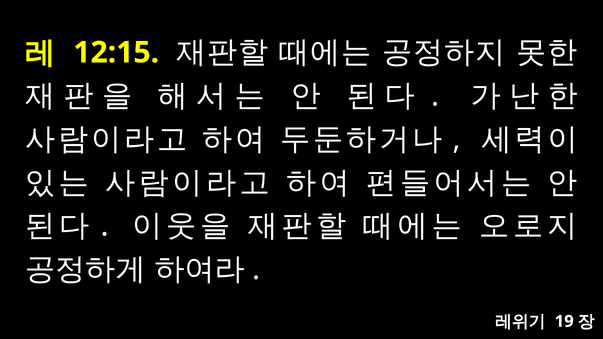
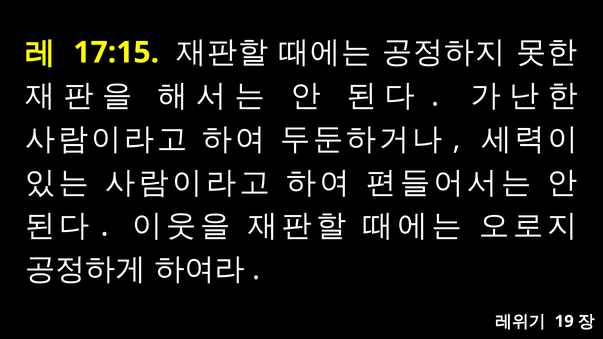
12:15: 12:15 -> 17:15 (116, 53)
